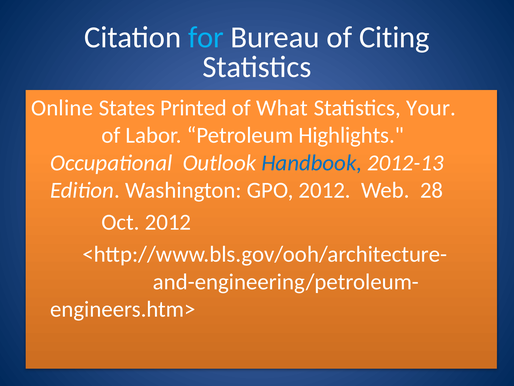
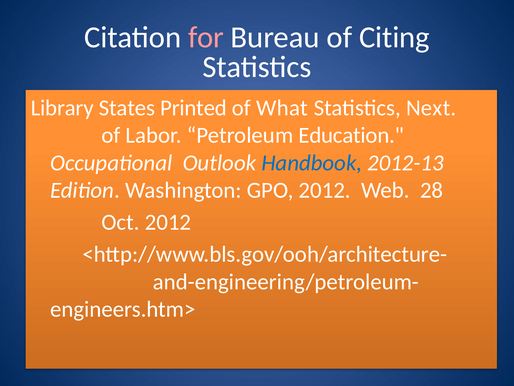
for colour: light blue -> pink (206, 37)
Online: Online -> Library (62, 108)
Your: Your -> Next (431, 108)
Highlights: Highlights -> Education (351, 135)
